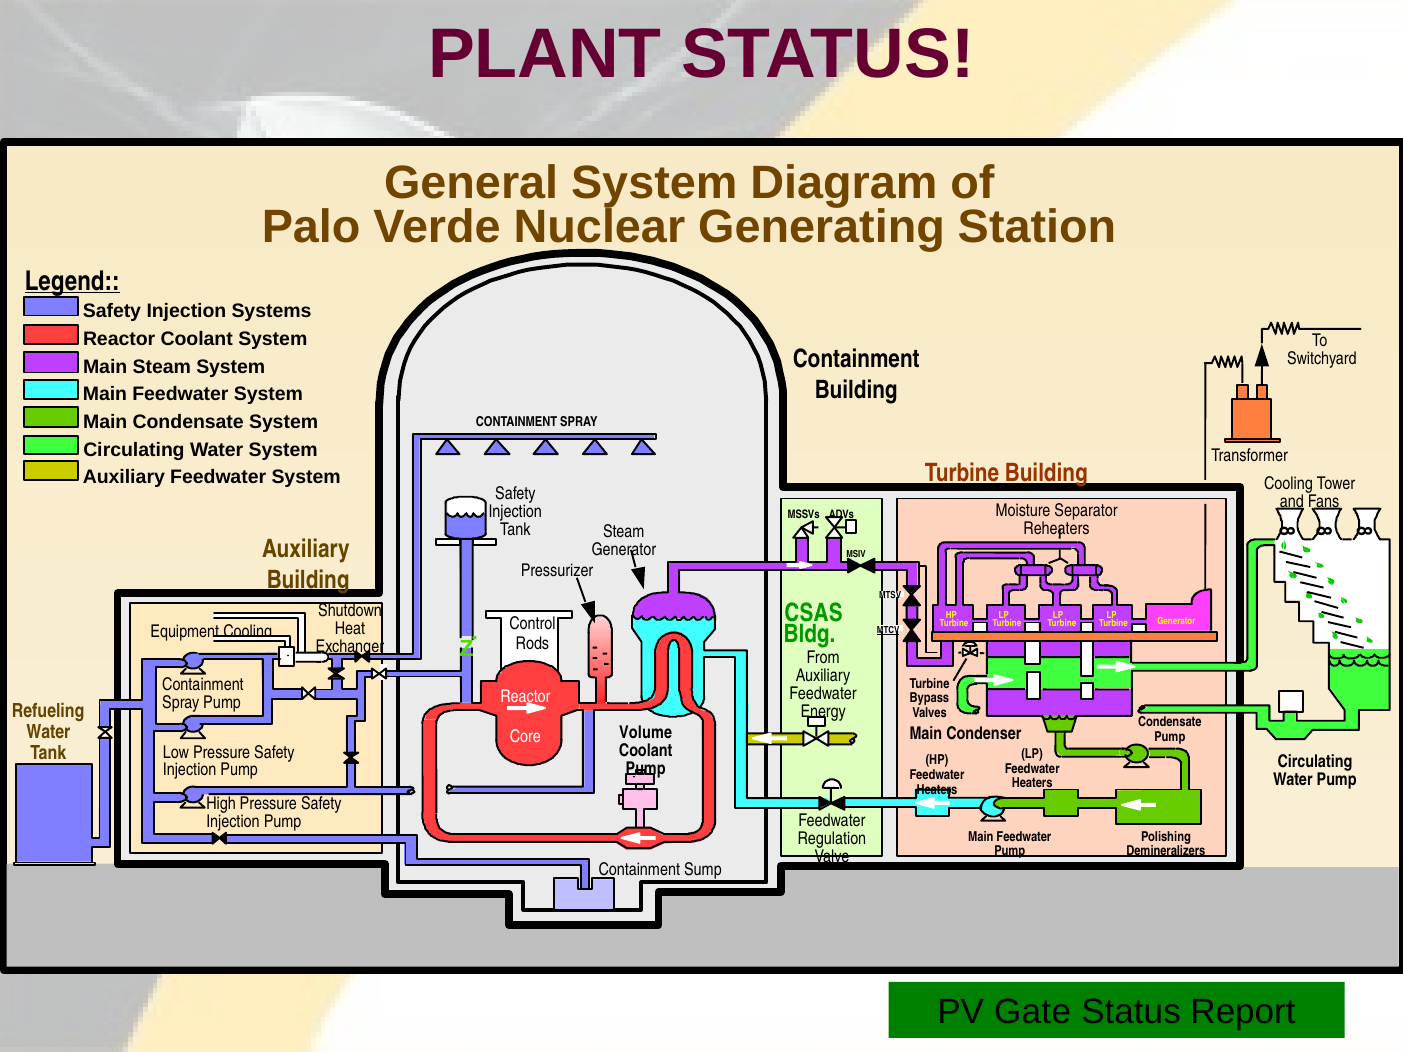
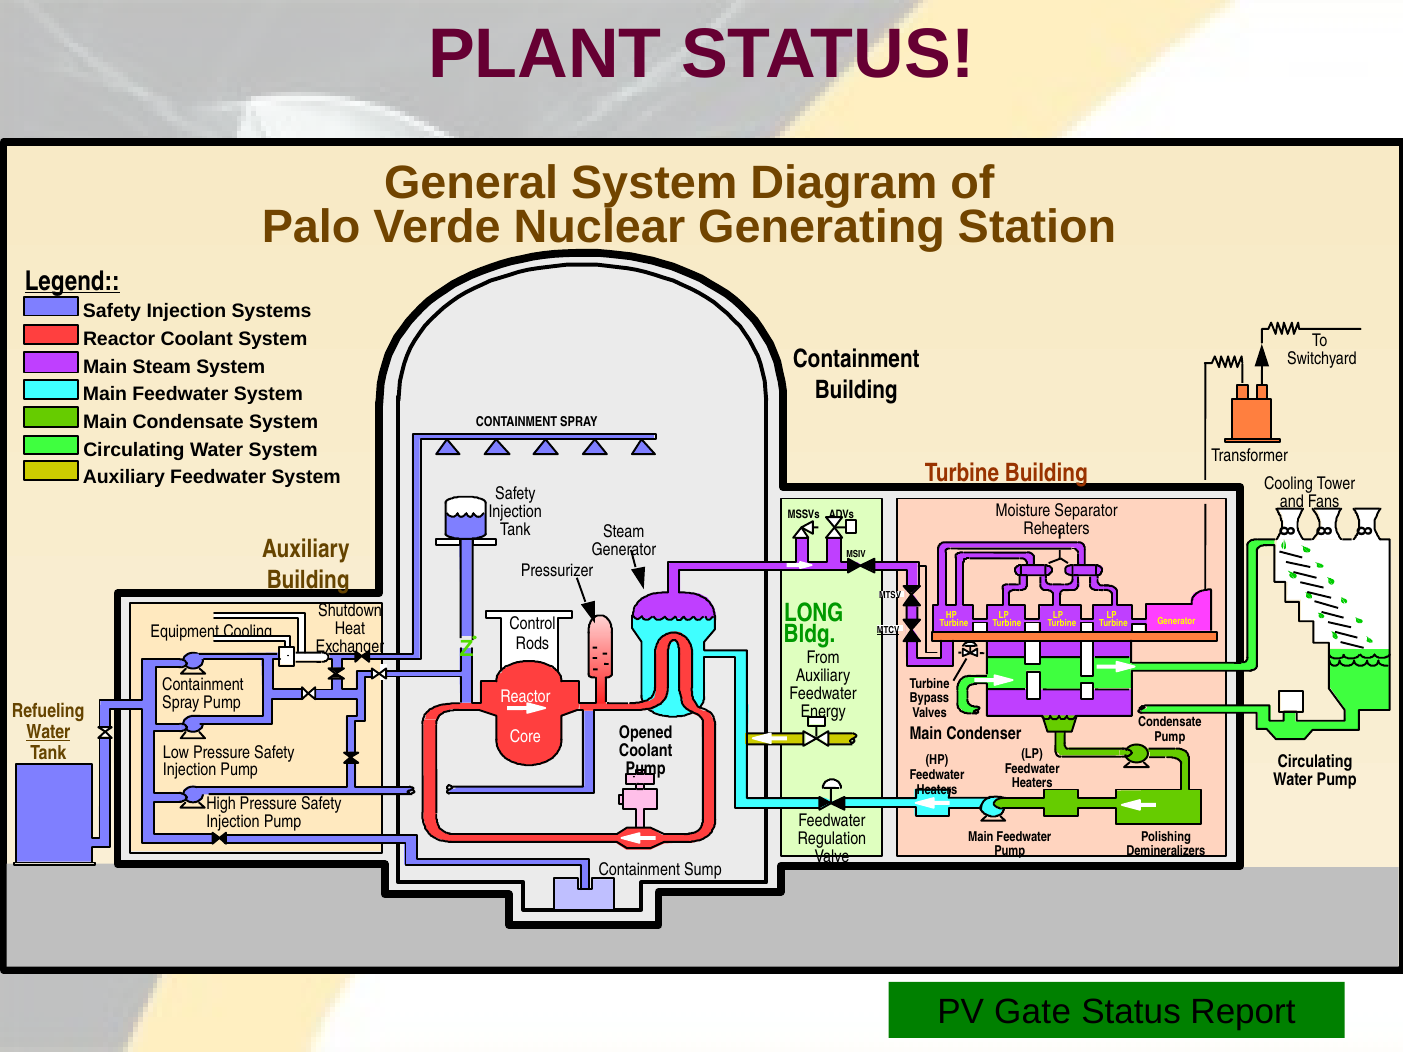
CSAS: CSAS -> LONG (814, 613)
Water underline: none -> present (48, 732)
Volume: Volume -> Opened (646, 733)
